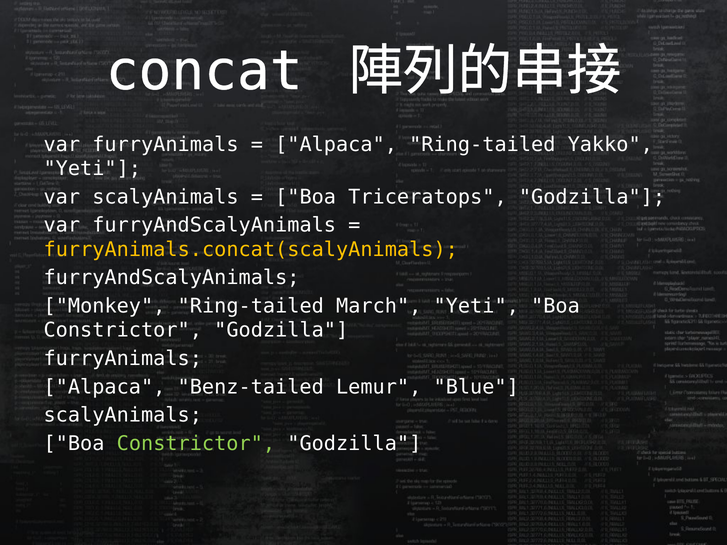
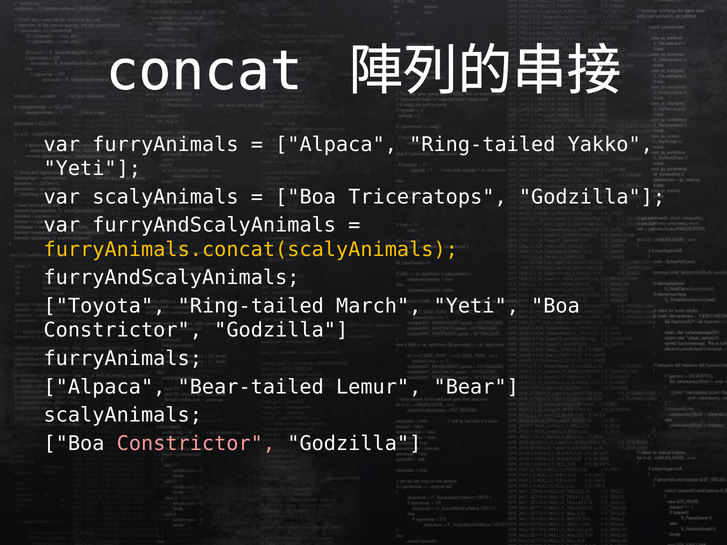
Monkey: Monkey -> Toyota (104, 306)
Benz-tailed: Benz-tailed -> Bear-tailed (251, 387)
Blue: Blue -> Bear (476, 387)
Constrictor colour: light green -> pink (196, 444)
